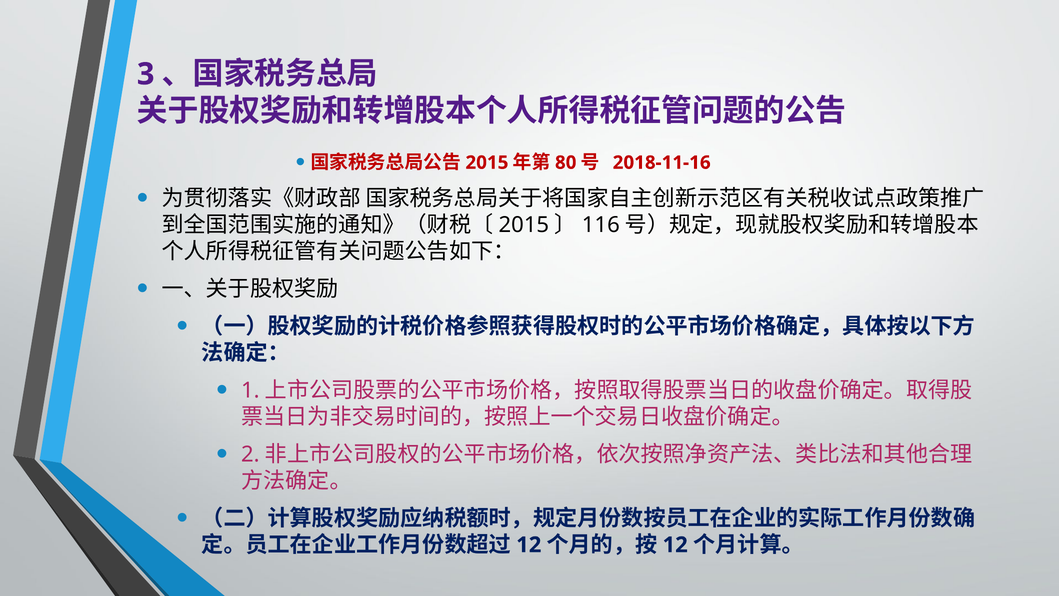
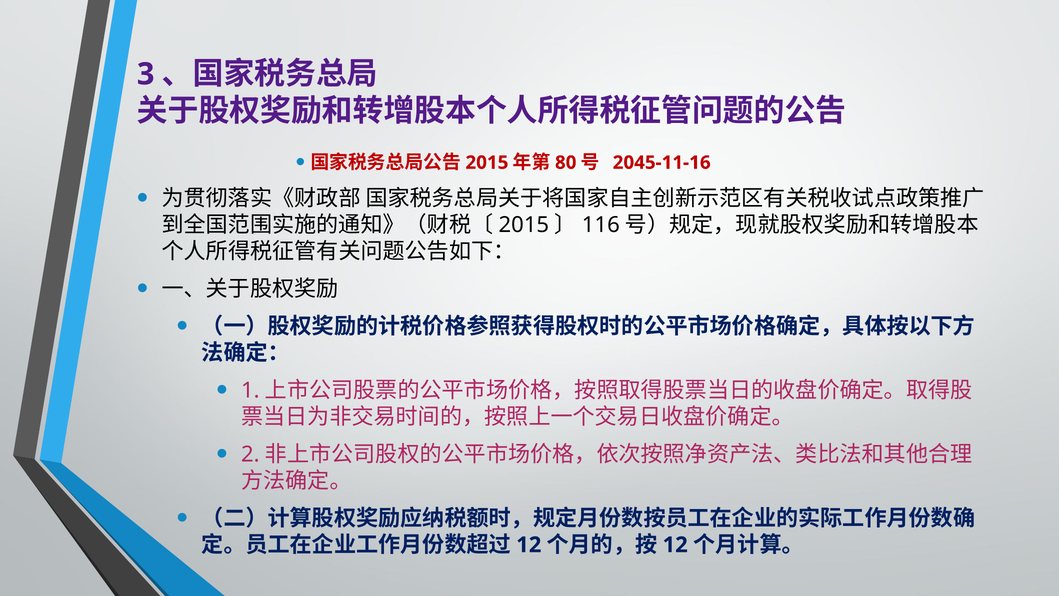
2018-11-16: 2018-11-16 -> 2045-11-16 (662, 163)
